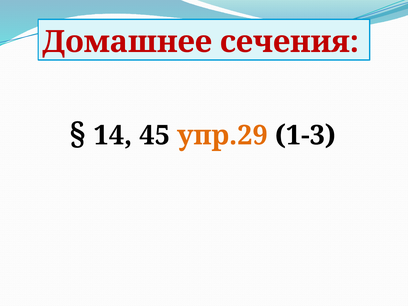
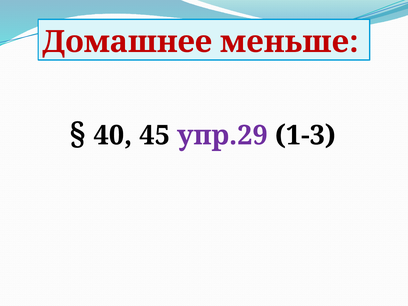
сечения: сечения -> меньше (289, 42)
14: 14 -> 40 (113, 135)
упр.29 colour: orange -> purple (222, 135)
